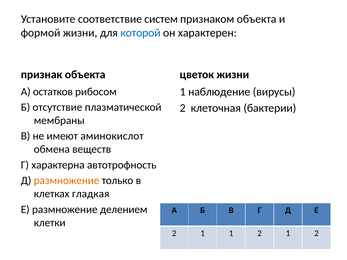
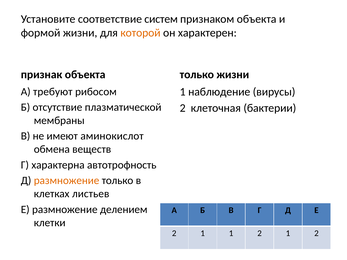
которой colour: blue -> orange (140, 33)
цветок: цветок -> только (197, 75)
остатков: остатков -> требуют (53, 92)
гладкая: гладкая -> листьев (91, 194)
